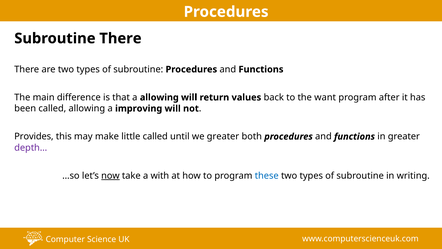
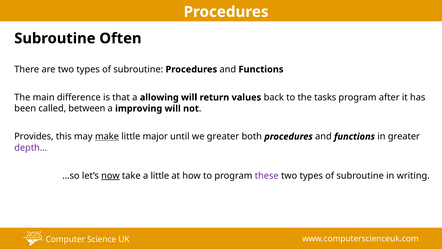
Subroutine There: There -> Often (120, 38)
want: want -> tasks (325, 97)
called allowing: allowing -> between (87, 108)
make underline: none -> present (107, 136)
little called: called -> major (155, 136)
a with: with -> little (160, 175)
these colour: blue -> purple (267, 175)
